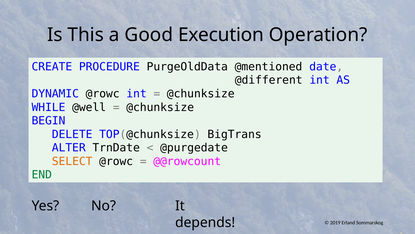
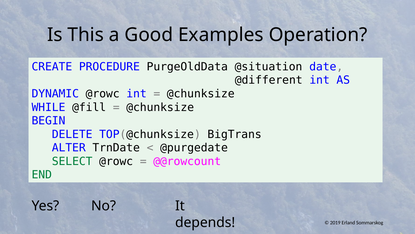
Execution: Execution -> Examples (221, 35)
@mentioned: @mentioned -> @situation (269, 67)
@well: @well -> @fill (89, 107)
SELECT colour: orange -> green (72, 161)
